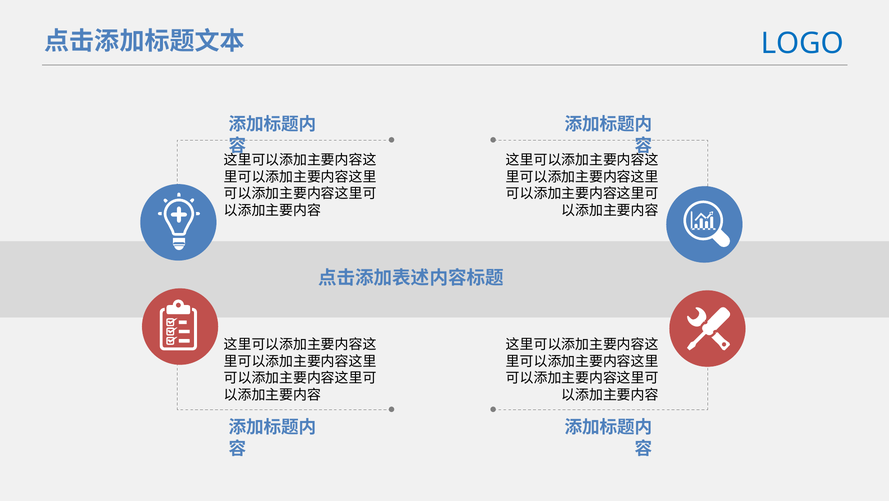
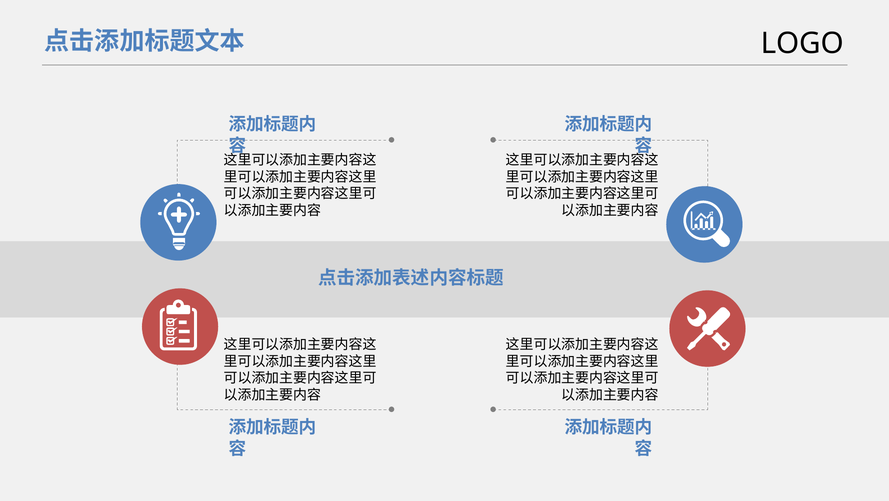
LOGO colour: blue -> black (802, 43)
